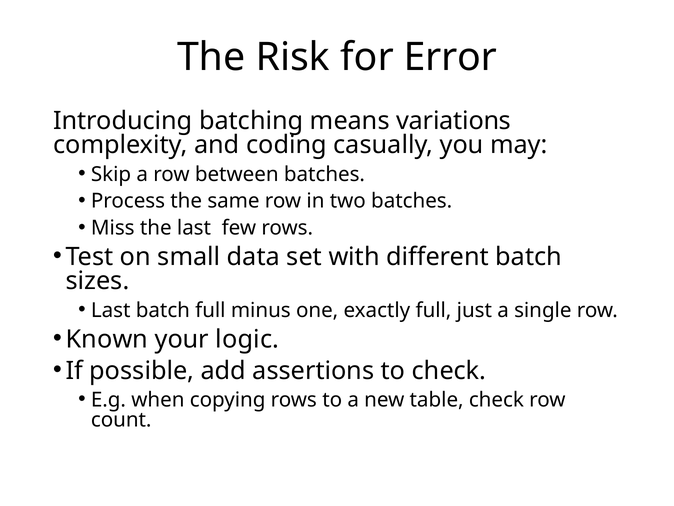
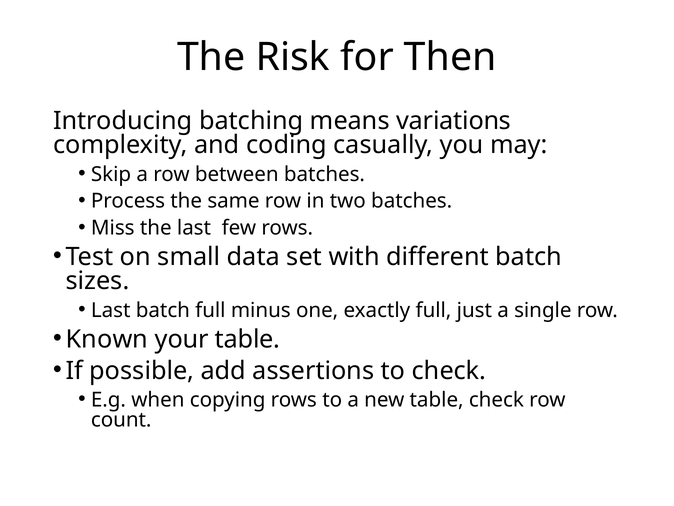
Error: Error -> Then (450, 57)
your logic: logic -> table (248, 339)
